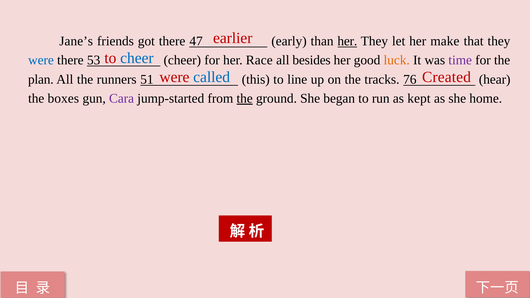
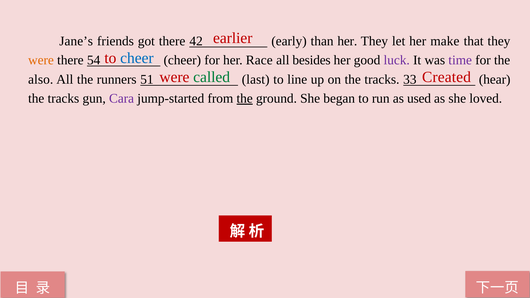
47: 47 -> 42 (196, 41)
her underline: present -> none (347, 41)
were colour: blue -> orange (41, 60)
53: 53 -> 54 (94, 60)
luck colour: orange -> purple (397, 60)
called colour: blue -> green (212, 77)
plan: plan -> also (41, 79)
this: this -> last (256, 79)
76: 76 -> 33 (410, 79)
boxes: boxes -> tracks (63, 98)
kept: kept -> used (419, 98)
home: home -> loved (486, 98)
